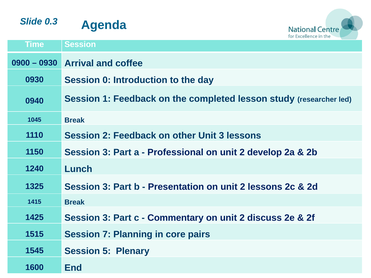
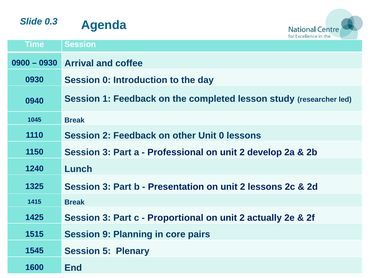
Unit 3: 3 -> 0 (221, 136)
Commentary: Commentary -> Proportional (175, 218)
discuss: discuss -> actually (265, 218)
7: 7 -> 9 (107, 235)
